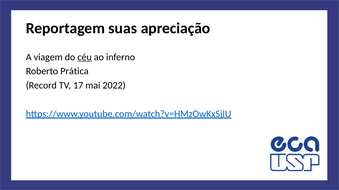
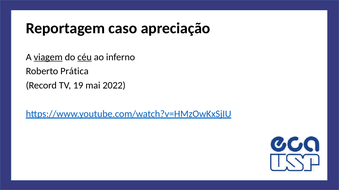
suas: suas -> caso (123, 28)
viagem underline: none -> present (48, 57)
17: 17 -> 19 (78, 86)
